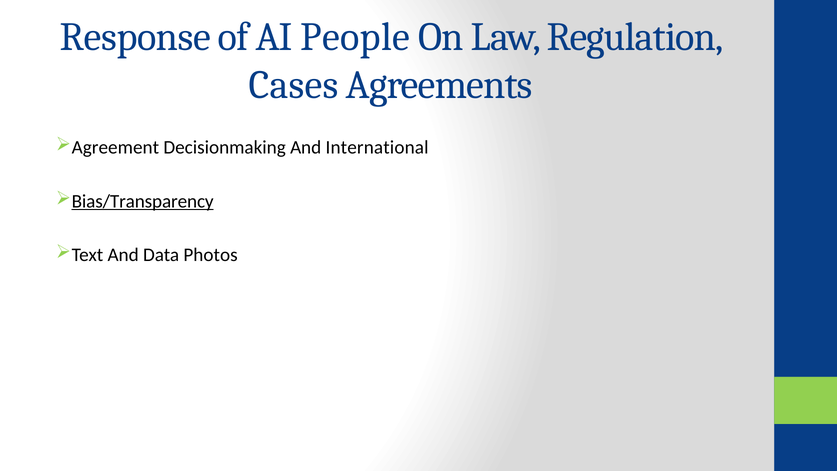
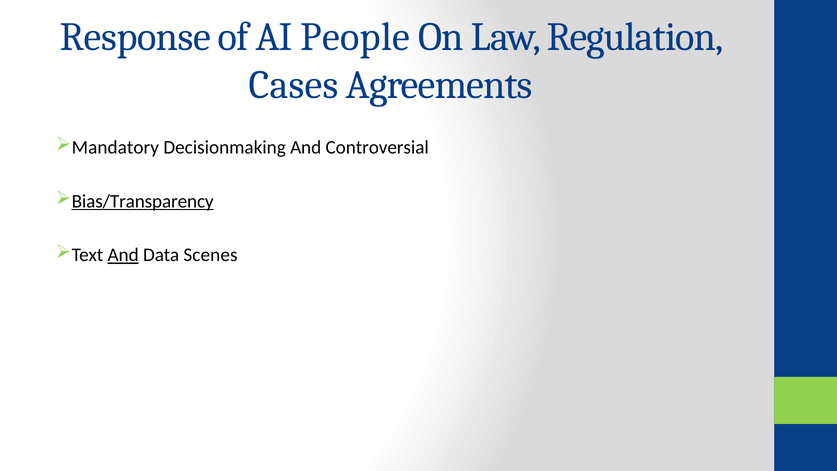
Agreement: Agreement -> Mandatory (115, 148)
International: International -> Controversial (377, 148)
And underline: none -> present (123, 255)
Photos: Photos -> Scenes (210, 255)
